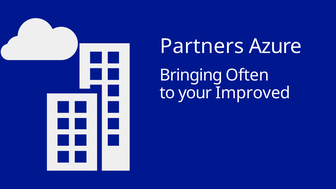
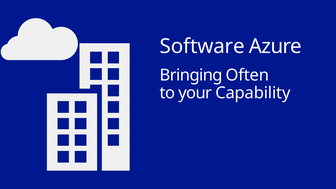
Partners: Partners -> Software (202, 46)
Improved: Improved -> Capability (253, 93)
